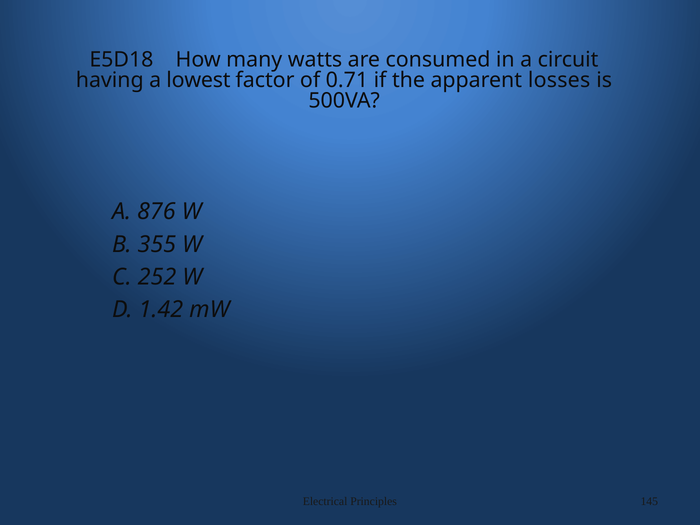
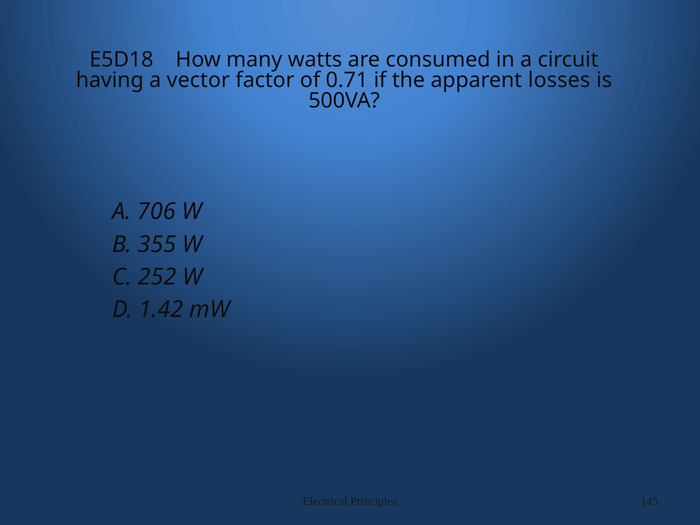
lowest: lowest -> vector (198, 80)
876: 876 -> 706 (156, 212)
